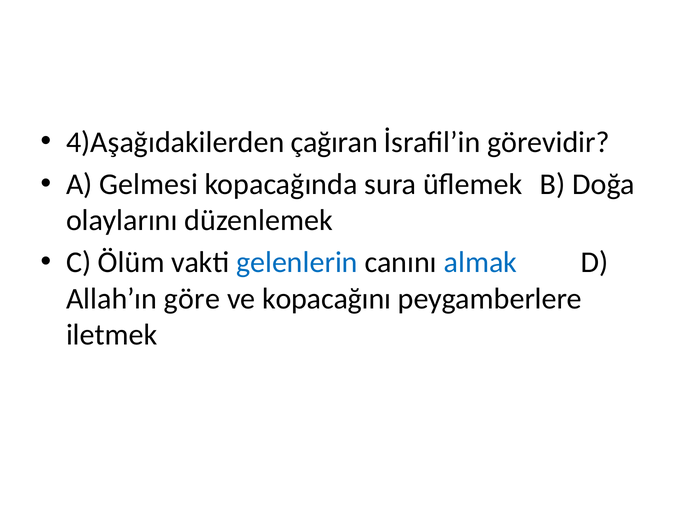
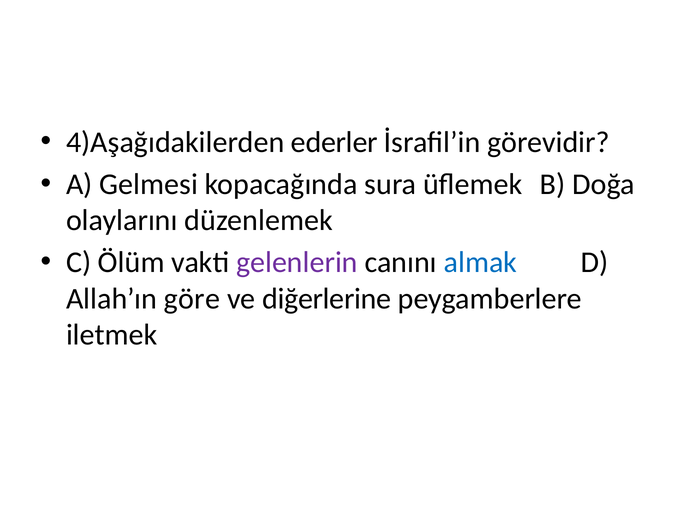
çağıran: çağıran -> ederler (334, 142)
gelenlerin colour: blue -> purple (297, 262)
kopacağını: kopacağını -> diğerlerine (327, 299)
